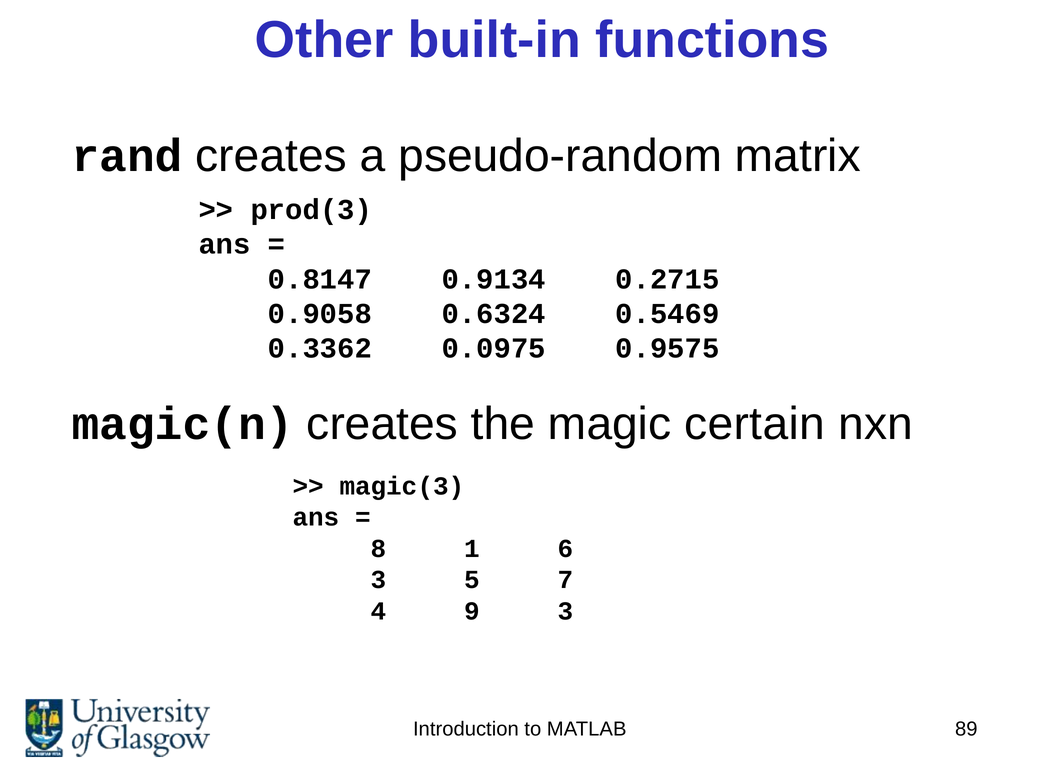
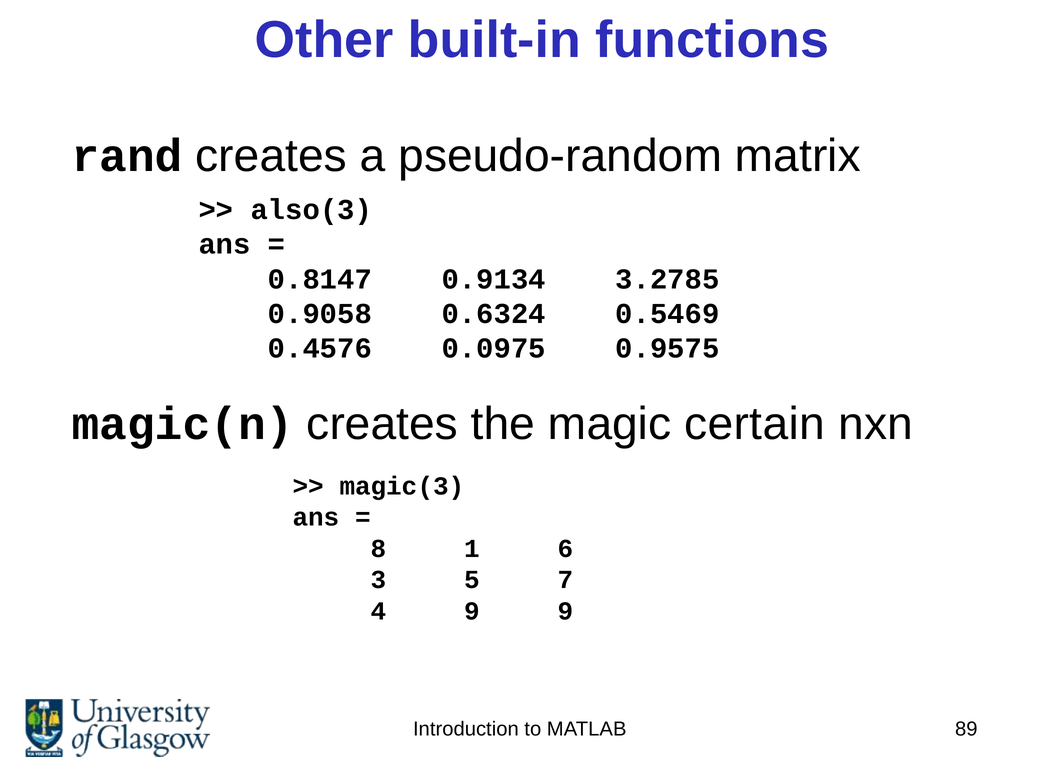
prod(3: prod(3 -> also(3 (311, 210)
0.2715: 0.2715 -> 3.2785 (667, 279)
0.3362: 0.3362 -> 0.4576 (320, 348)
9 3: 3 -> 9 (566, 611)
